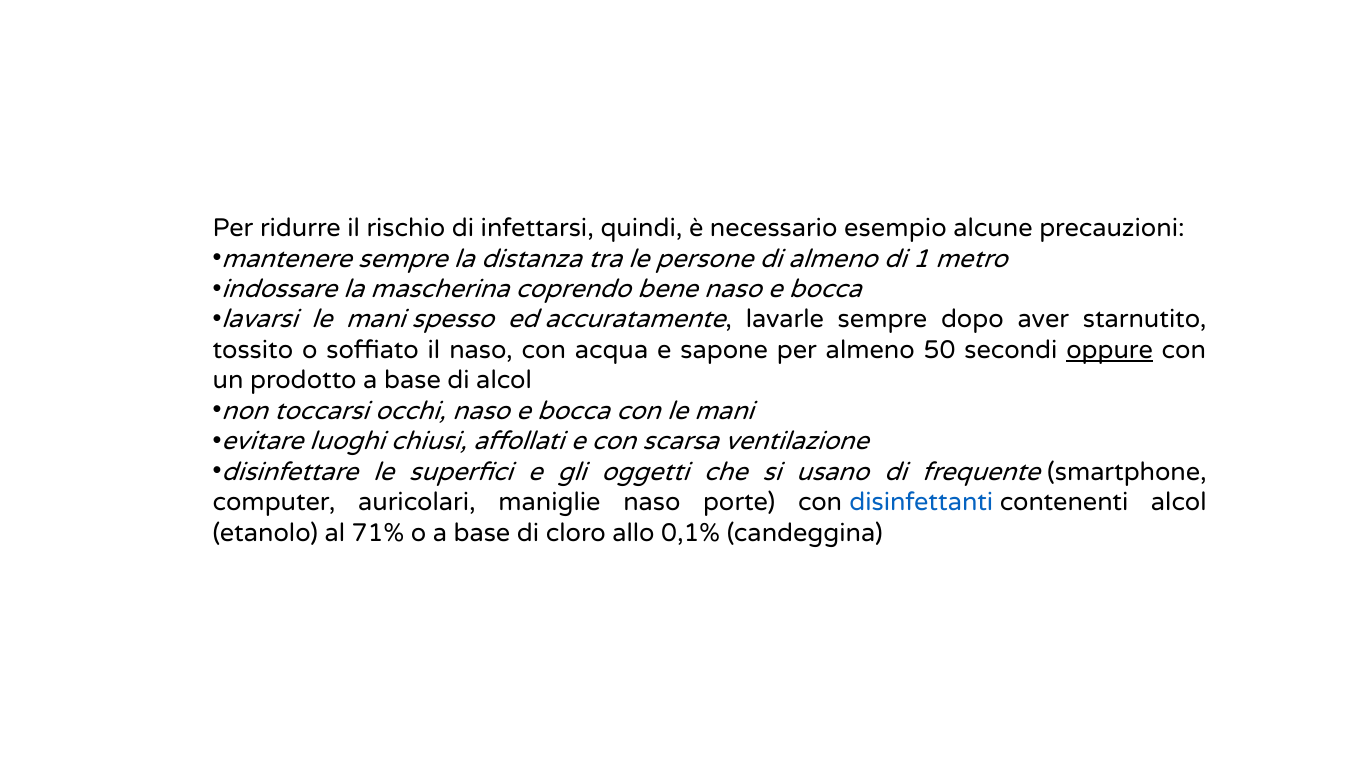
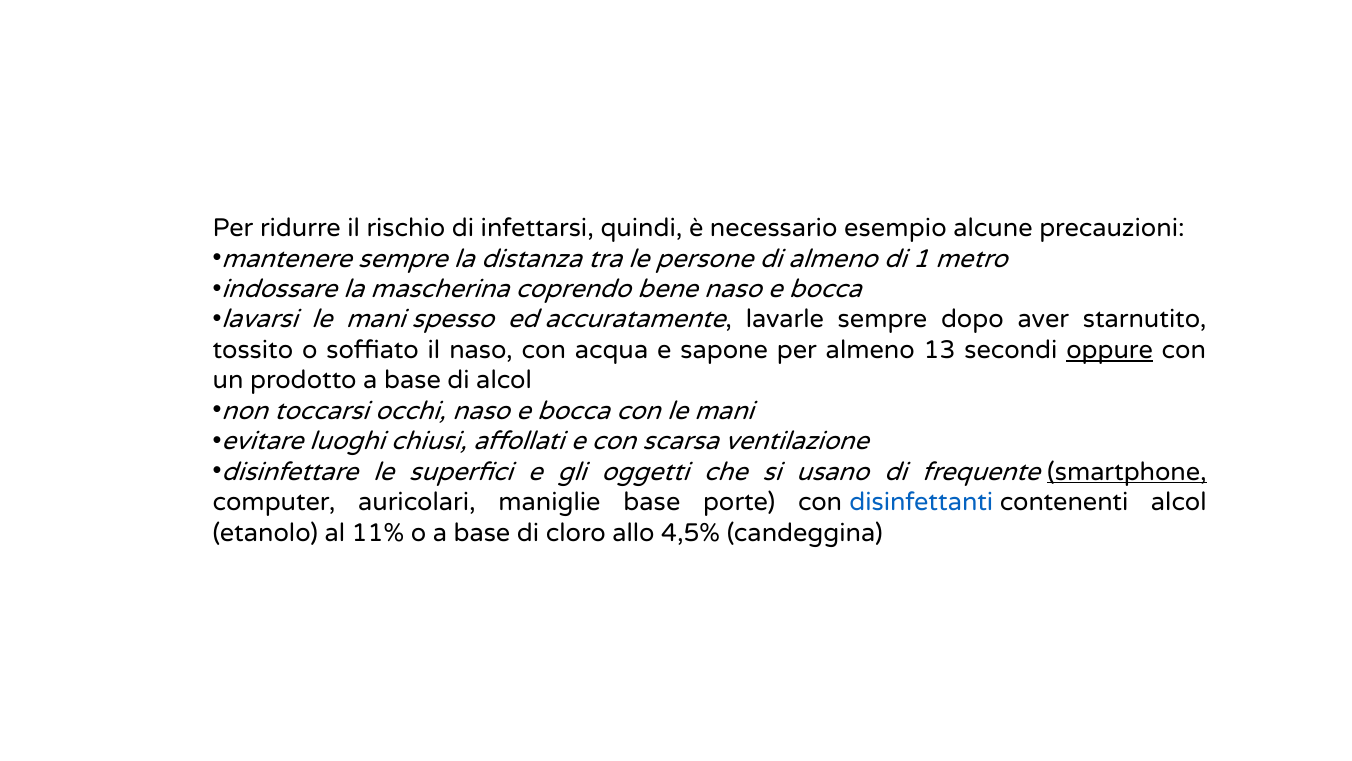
50: 50 -> 13 (940, 350)
smartphone underline: none -> present (1127, 471)
maniglie naso: naso -> base (652, 502)
71%: 71% -> 11% (378, 532)
0,1%: 0,1% -> 4,5% (691, 532)
